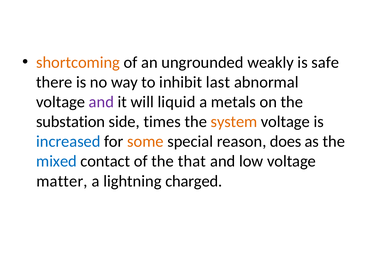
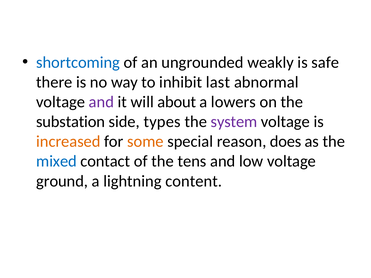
shortcoming colour: orange -> blue (78, 62)
liquid: liquid -> about (177, 102)
metals: metals -> lowers (233, 102)
times: times -> types (162, 122)
system colour: orange -> purple (234, 122)
increased colour: blue -> orange (68, 142)
that: that -> tens (192, 161)
matter: matter -> ground (62, 181)
charged: charged -> content (194, 181)
